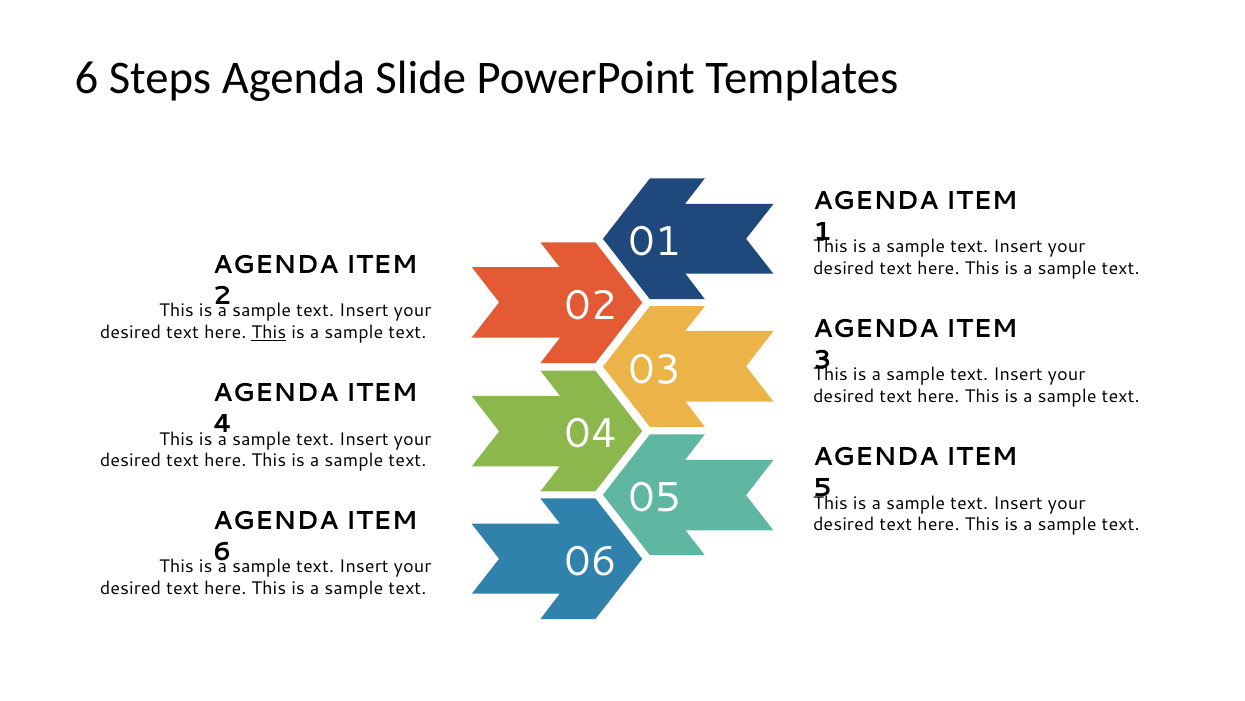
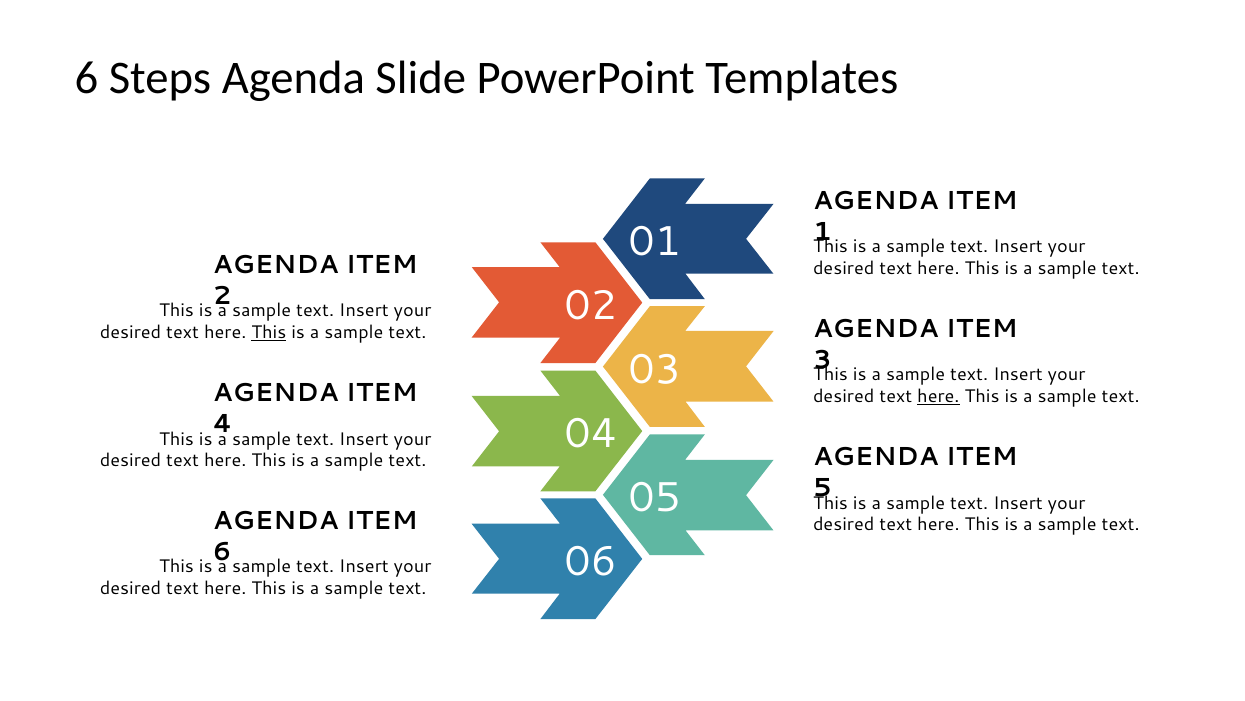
here underline: none -> present (938, 396)
